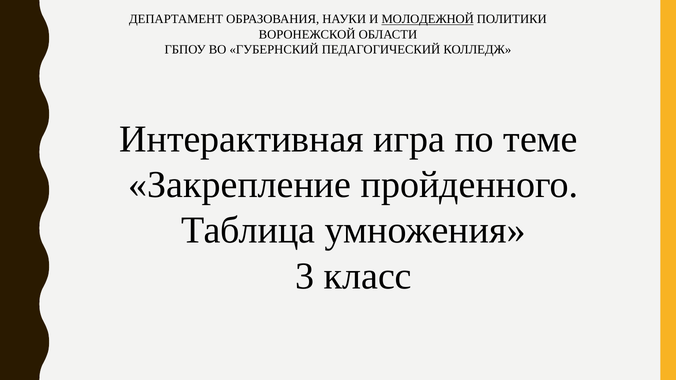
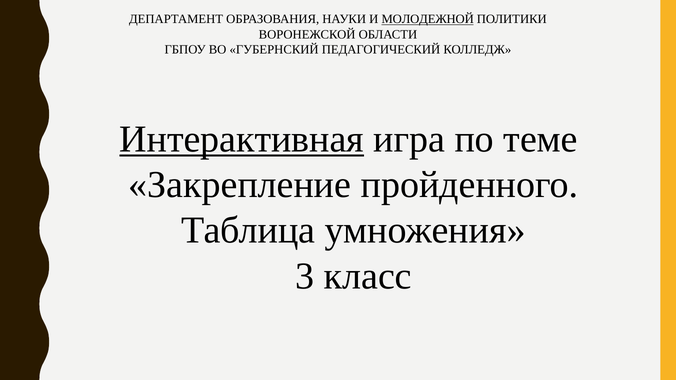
Интерактивная underline: none -> present (242, 139)
